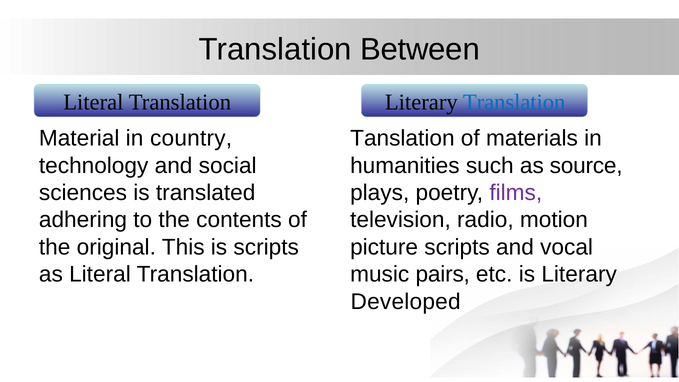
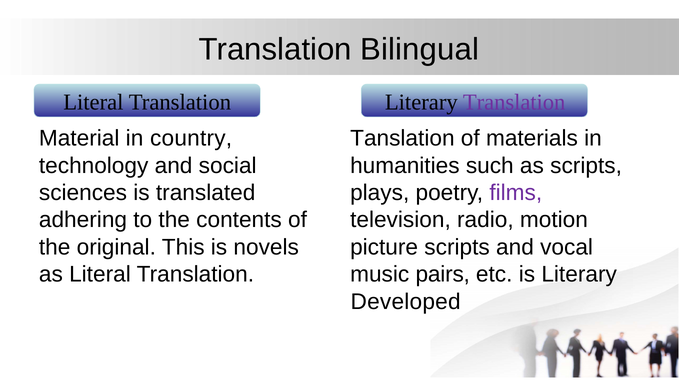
Between: Between -> Bilingual (420, 49)
Translation colour: blue -> purple (514, 102)
as source: source -> scripts (586, 166)
is scripts: scripts -> novels (266, 247)
